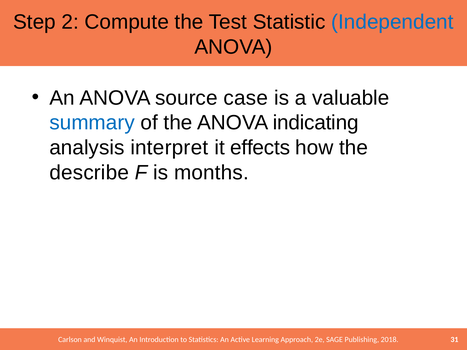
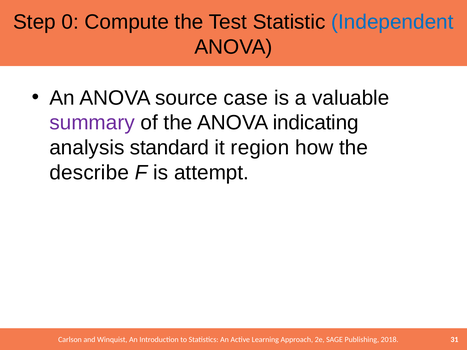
2: 2 -> 0 (70, 22)
summary colour: blue -> purple (92, 123)
interpret: interpret -> standard (170, 148)
effects: effects -> region (260, 148)
months: months -> attempt (212, 173)
